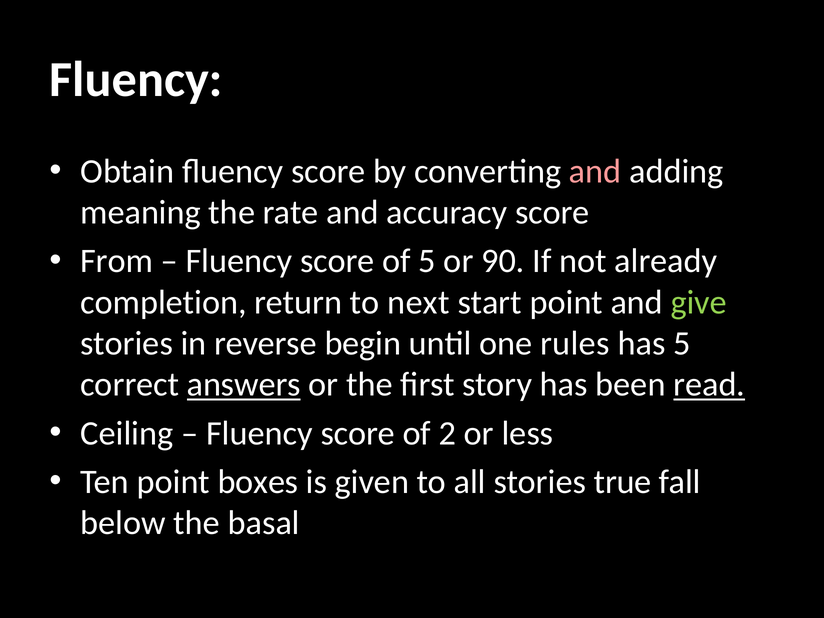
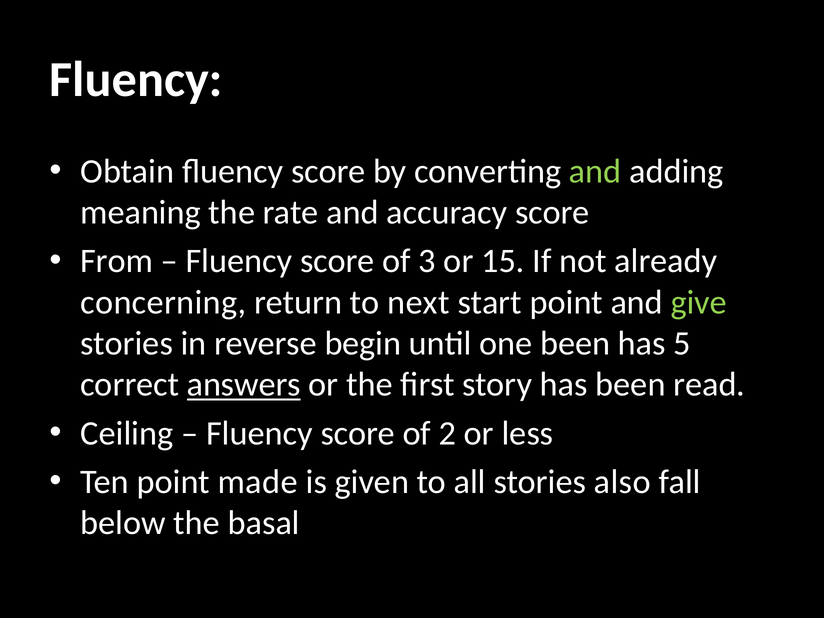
and colour: pink -> light green (595, 171)
of 5: 5 -> 3 (427, 261)
90: 90 -> 15 (503, 261)
completion: completion -> concerning (163, 302)
one rules: rules -> been (575, 343)
read underline: present -> none (709, 385)
boxes: boxes -> made (258, 482)
true: true -> also (622, 482)
